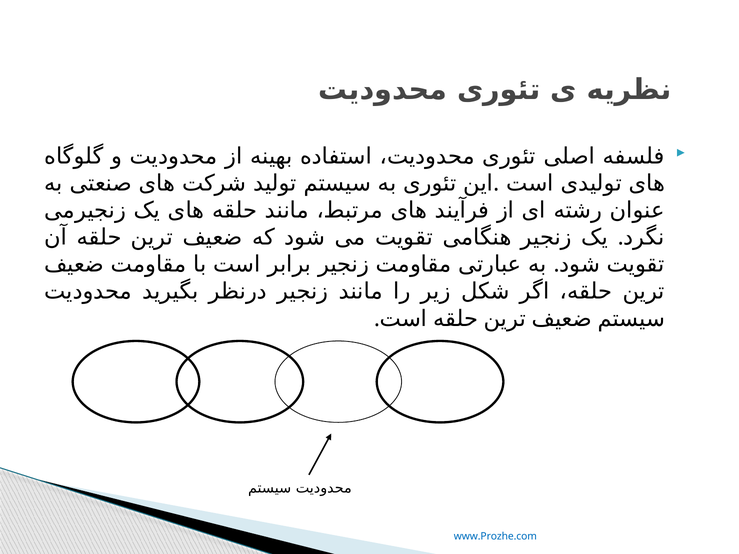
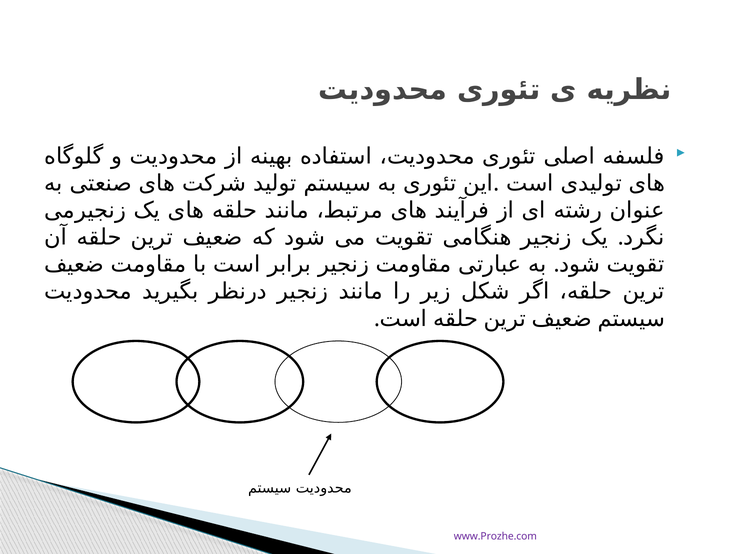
www.Prozhe.com colour: blue -> purple (495, 537)
